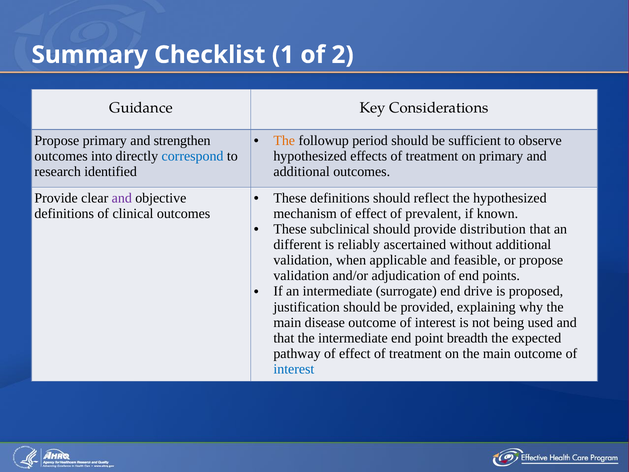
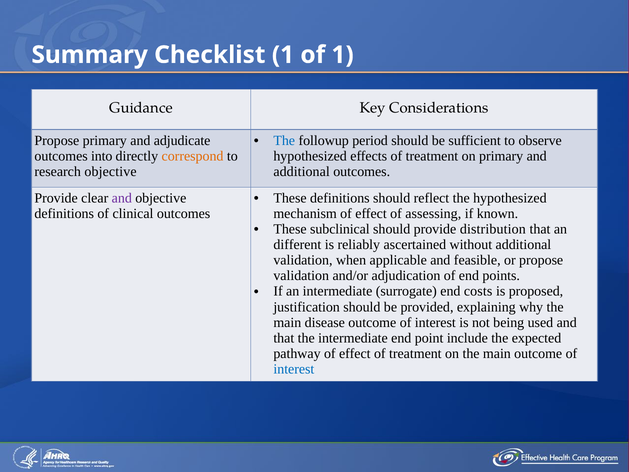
of 2: 2 -> 1 (343, 55)
The colour: orange -> blue (284, 140)
strengthen: strengthen -> adjudicate (182, 140)
correspond colour: blue -> orange (193, 156)
research identified: identified -> objective (111, 171)
prevalent: prevalent -> assessing (433, 214)
drive: drive -> costs (478, 291)
breadth: breadth -> include (467, 338)
